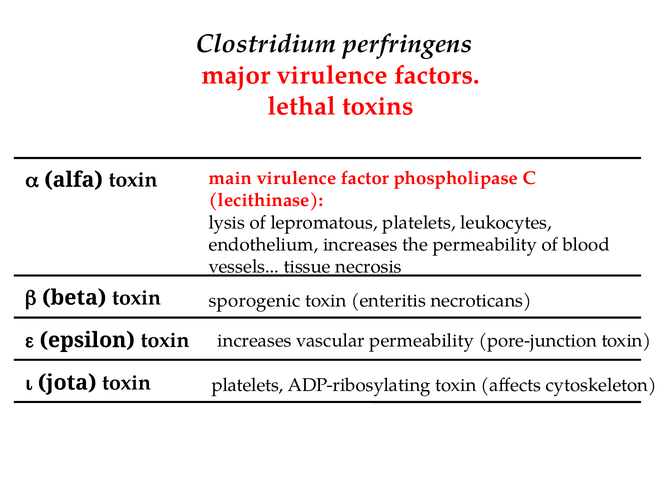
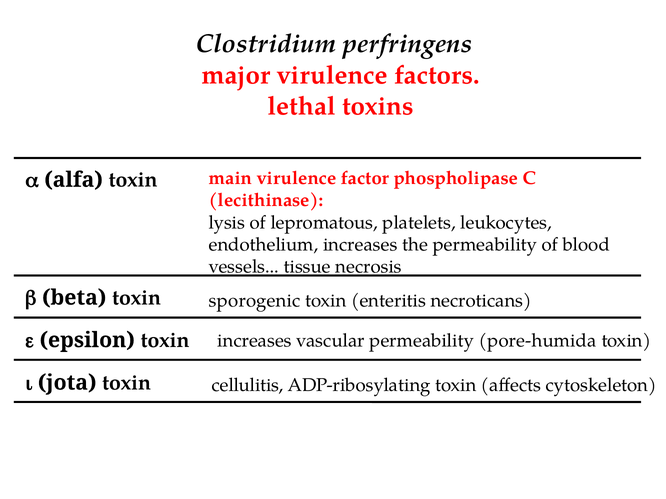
pore-junction: pore-junction -> pore-humida (538, 341)
toxin platelets: platelets -> cellulitis (248, 385)
